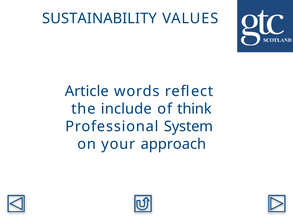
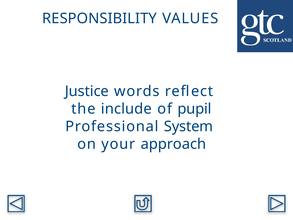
SUSTAINABILITY: SUSTAINABILITY -> RESPONSIBILITY (99, 18)
Article: Article -> Justice (87, 91)
think: think -> pupil (195, 109)
